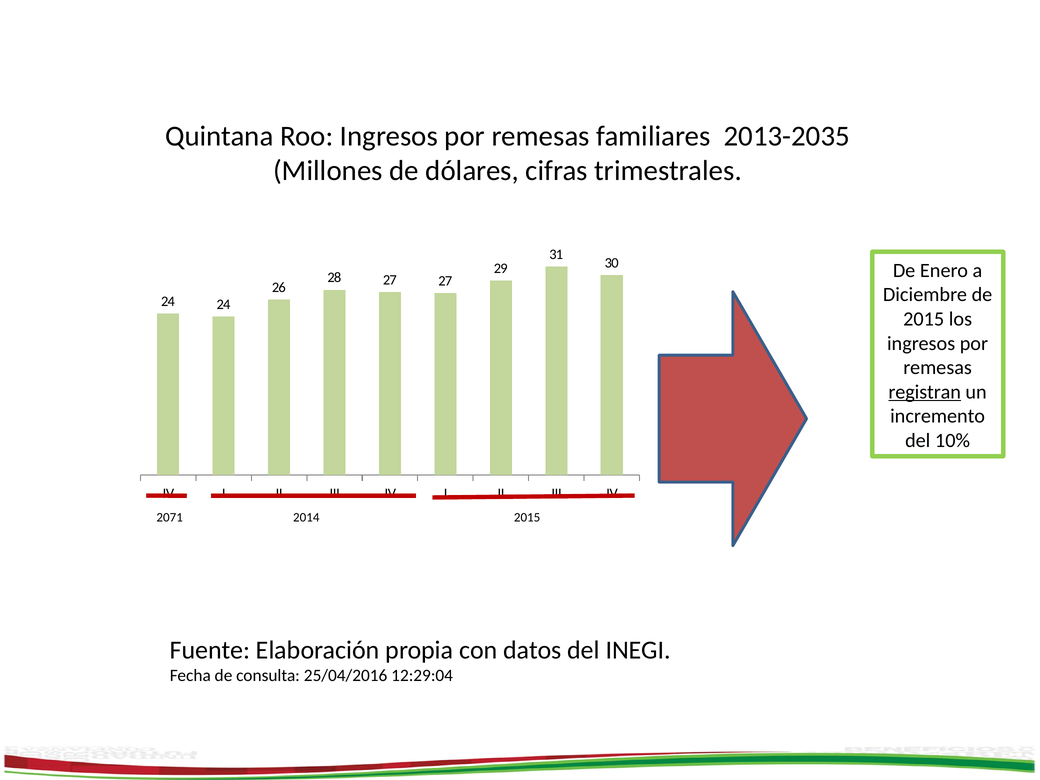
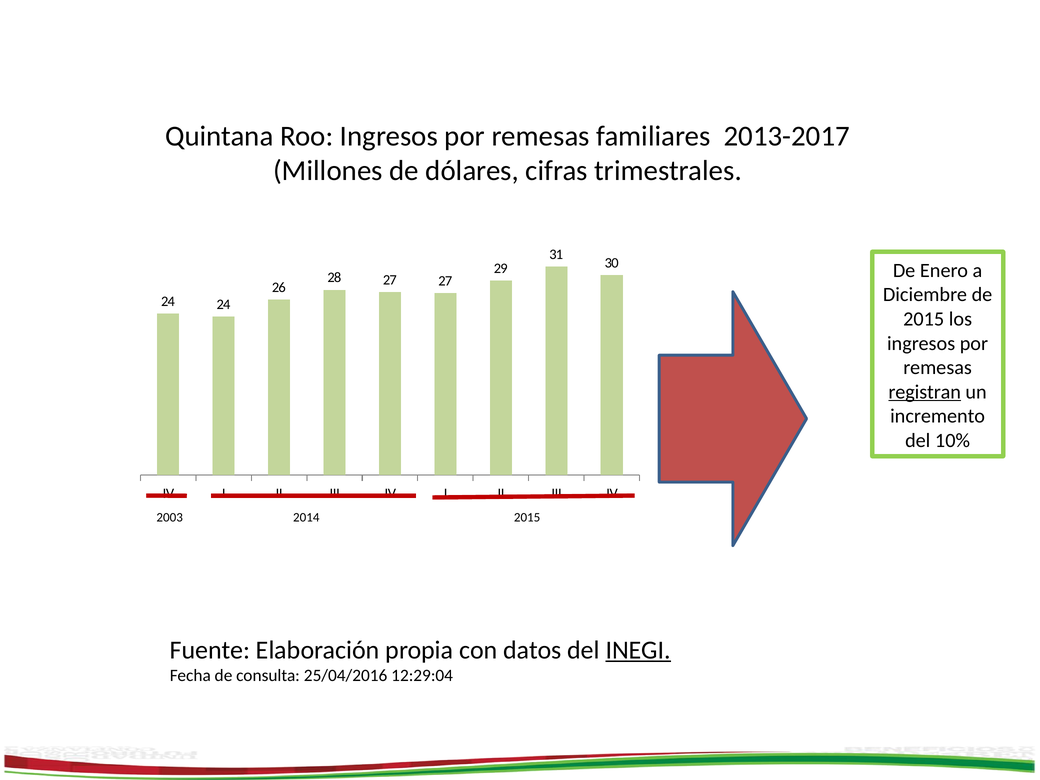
2013-2035: 2013-2035 -> 2013-2017 (787, 136)
2071: 2071 -> 2003 (170, 518)
INEGI underline: none -> present (638, 650)
